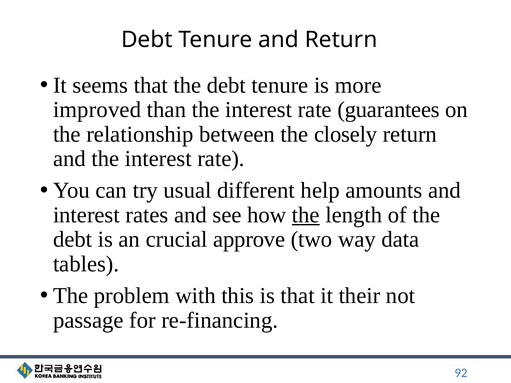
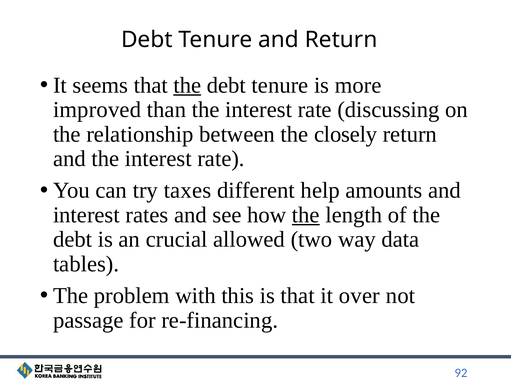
the underline: none -> present (187, 85)
guarantees: guarantees -> discussing (388, 110)
usual: usual -> taxes (187, 191)
approve: approve -> allowed (249, 240)
their: their -> over (359, 296)
